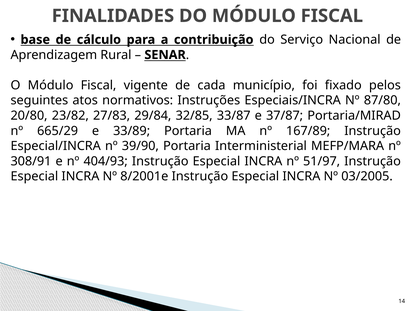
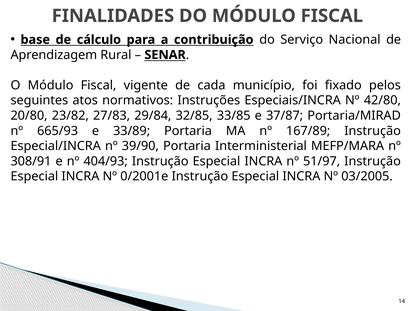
87/80: 87/80 -> 42/80 (382, 101)
33/87: 33/87 -> 33/85 (234, 116)
665/29: 665/29 -> 665/93 (58, 131)
8/2001e: 8/2001e -> 0/2001e (144, 177)
